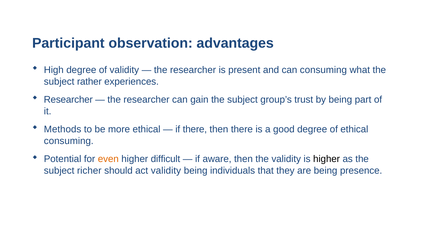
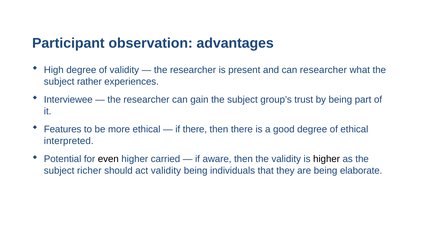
can consuming: consuming -> researcher (323, 70)
Researcher: Researcher -> Interviewee (68, 100)
Methods: Methods -> Features (63, 129)
consuming: consuming -> interpreted (69, 141)
even colour: orange -> black (108, 159)
difficult: difficult -> carried (165, 159)
presence: presence -> elaborate (361, 171)
